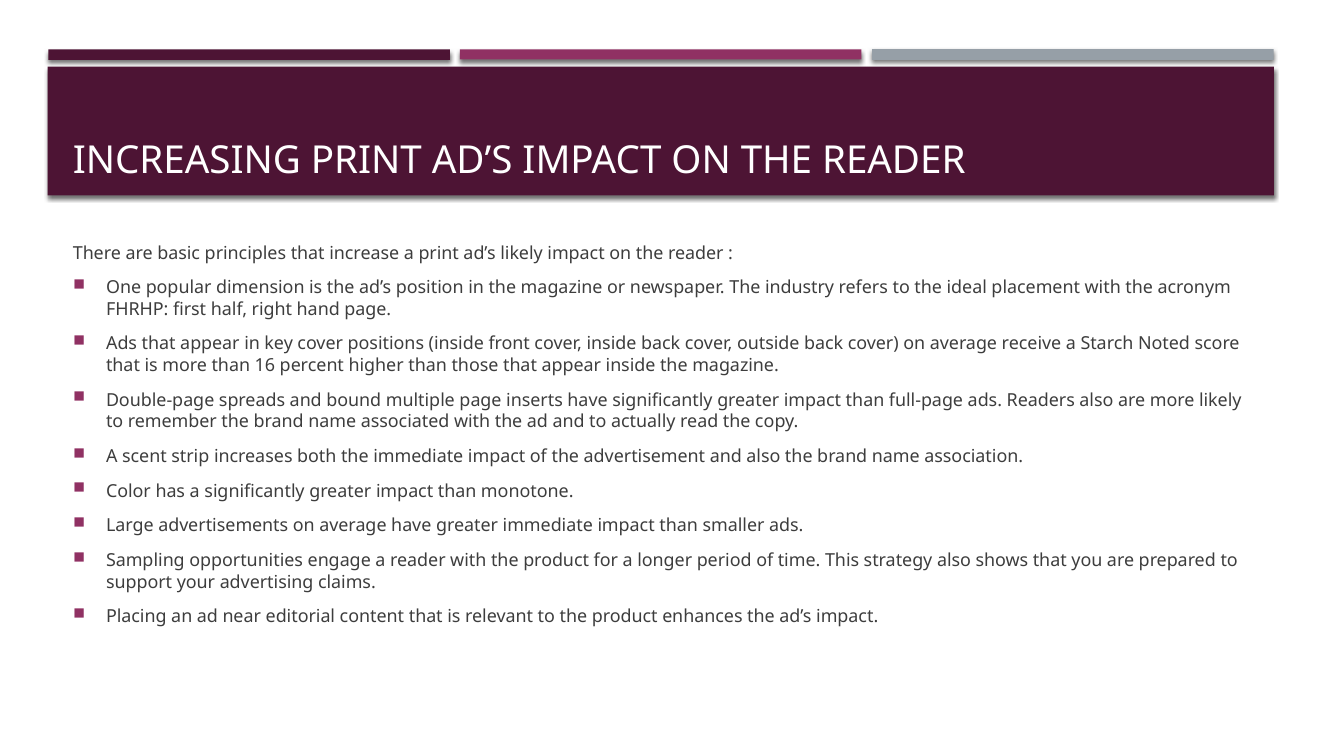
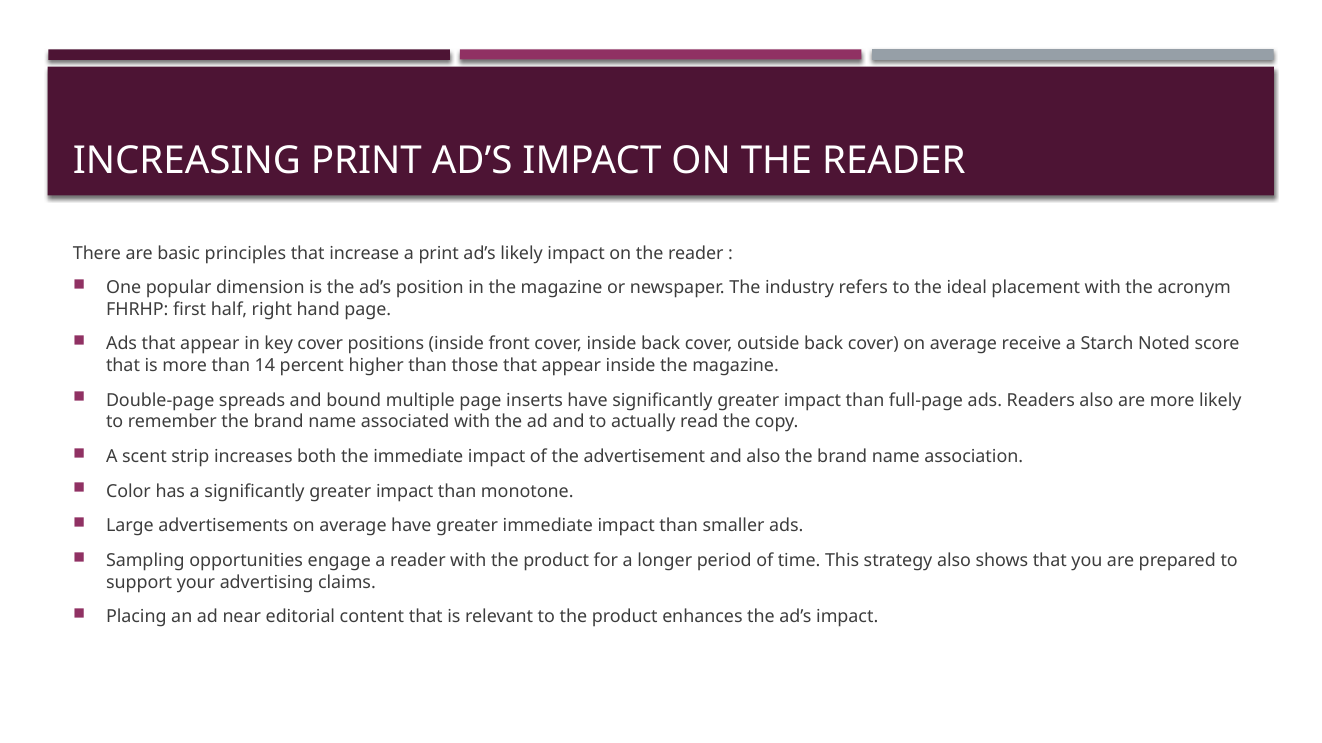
16: 16 -> 14 (265, 366)
